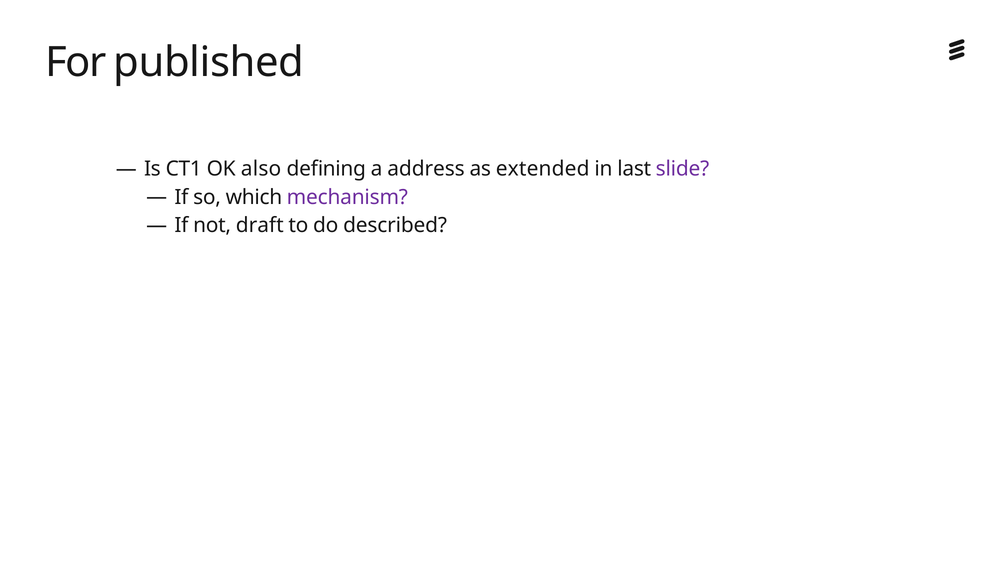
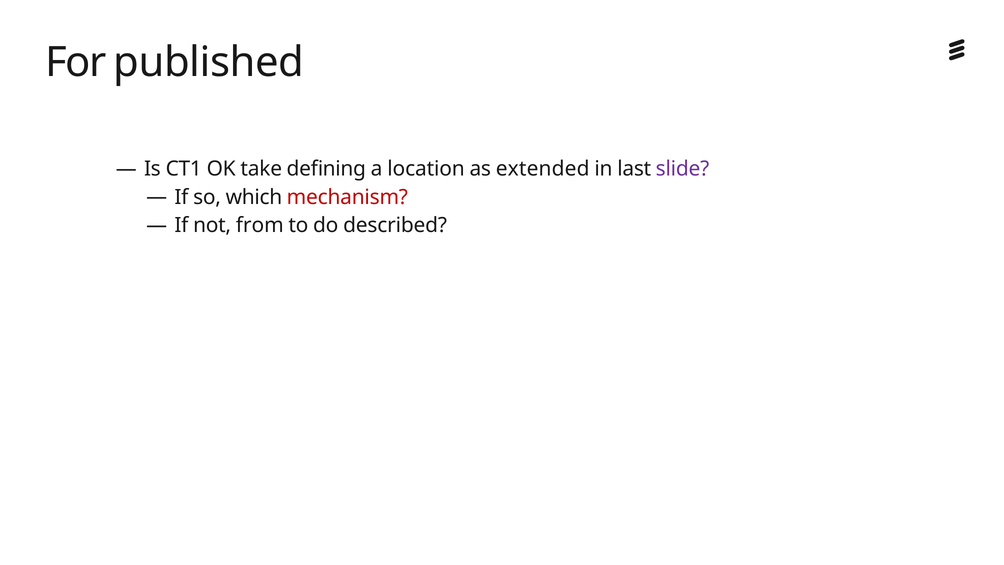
also: also -> take (261, 169)
address: address -> location (426, 169)
mechanism colour: purple -> red (347, 197)
draft: draft -> from (260, 225)
